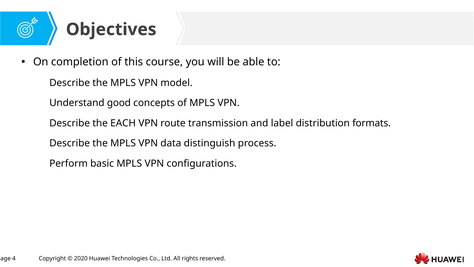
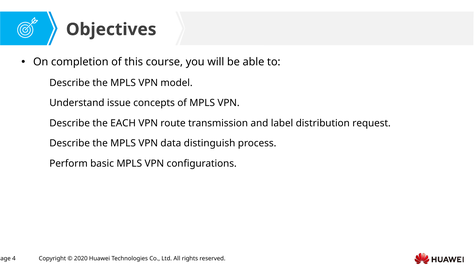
good: good -> issue (119, 103)
formats: formats -> request (372, 123)
